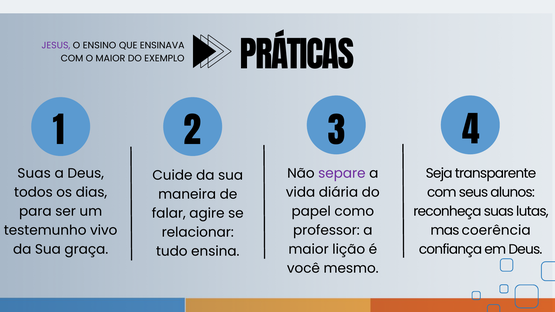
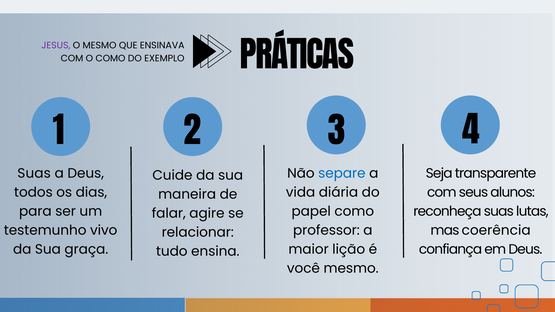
O ENSINO: ENSINO -> MESMO (100, 45)
O MAIOR: MAIOR -> COMO (110, 58)
separe colour: purple -> blue (342, 174)
